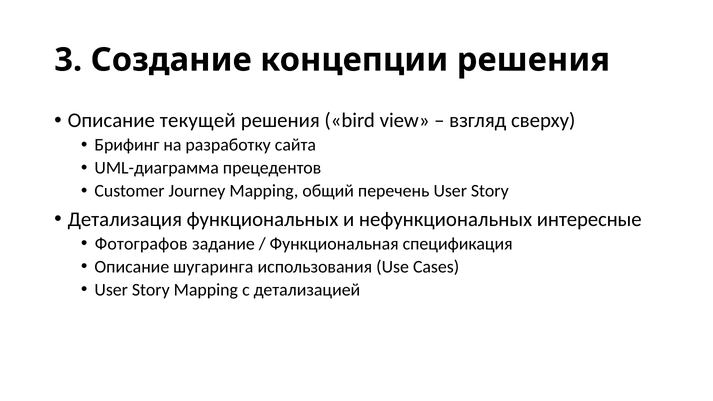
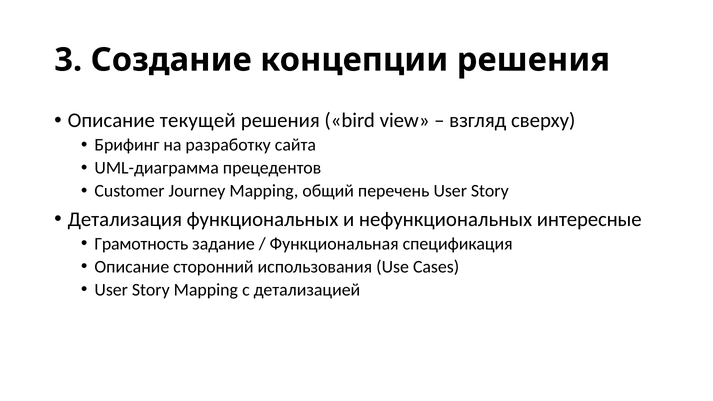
Фотографов: Фотографов -> Грамотность (141, 244)
шугаринга: шугаринга -> сторонний (213, 267)
